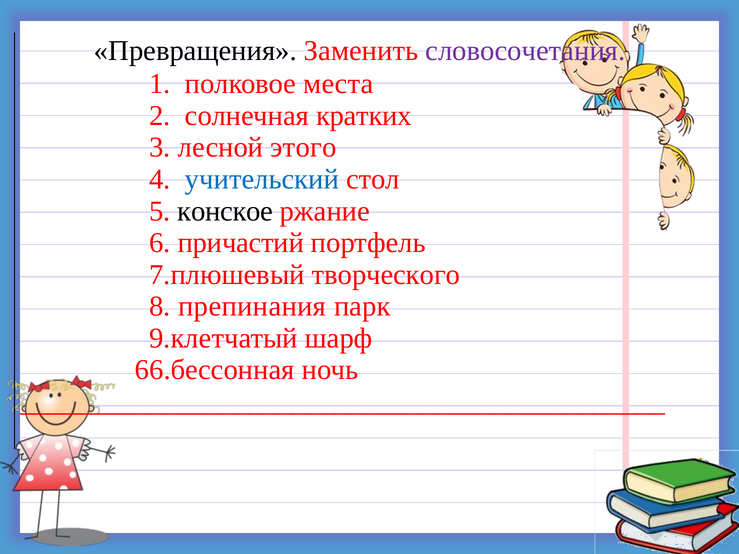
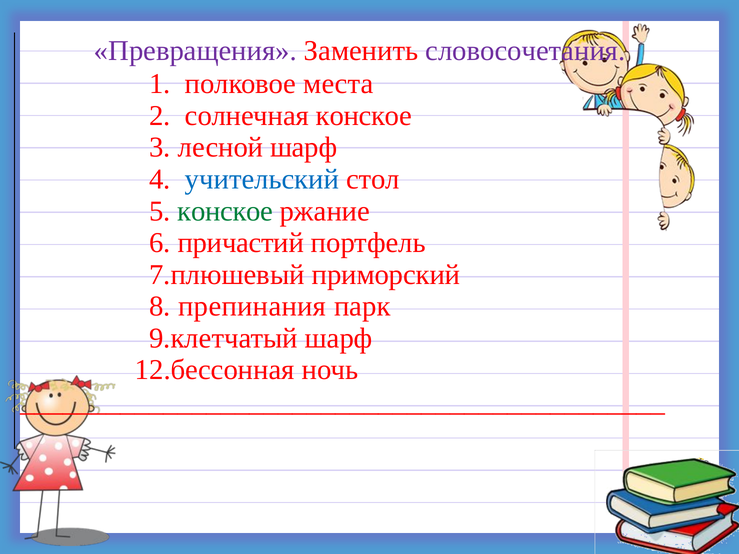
Превращения colour: black -> purple (195, 51)
солнечная кратких: кратких -> конское (364, 116)
лесной этого: этого -> шарф (304, 148)
конское colour: black -> green (225, 211)
творческого: творческого -> приморский (386, 275)
66.бессонная: 66.бессонная -> 12.бессонная (215, 370)
